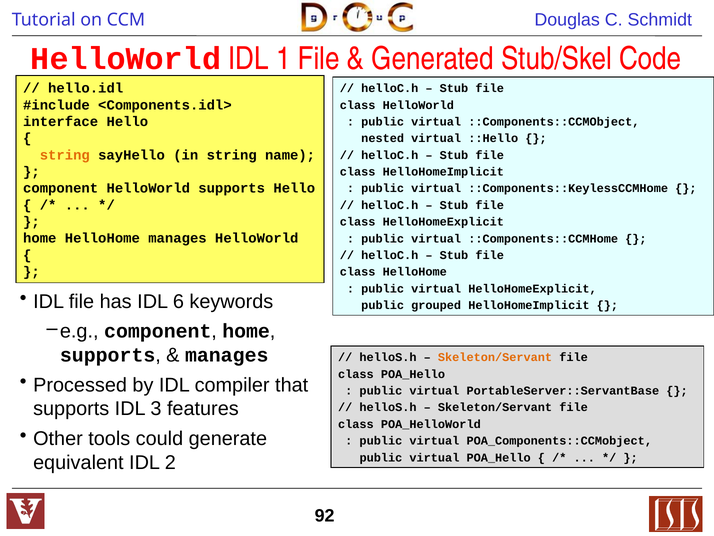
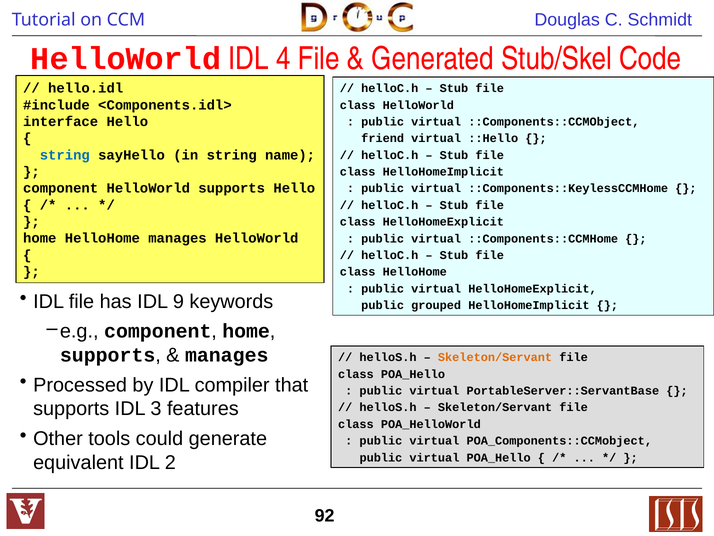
1: 1 -> 4 (283, 59)
nested: nested -> friend (383, 138)
string colour: orange -> blue (65, 155)
6: 6 -> 9 (178, 301)
